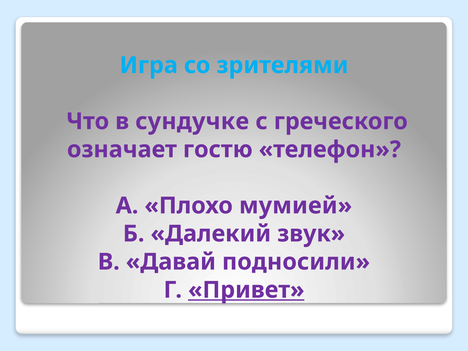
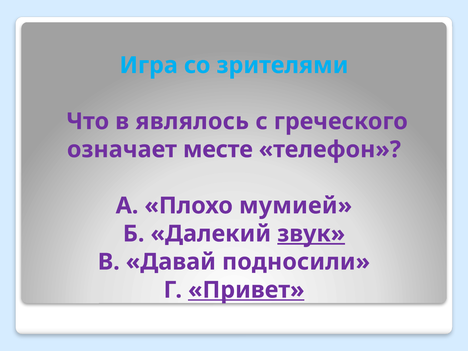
сундучке: сундучке -> являлось (192, 121)
гостю: гостю -> месте (218, 150)
звук underline: none -> present (311, 234)
